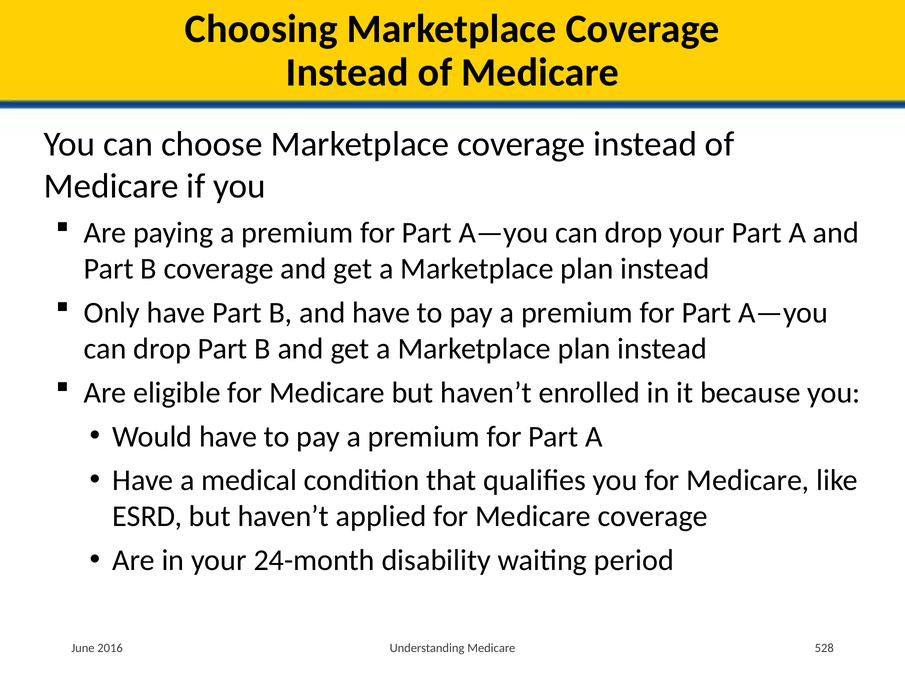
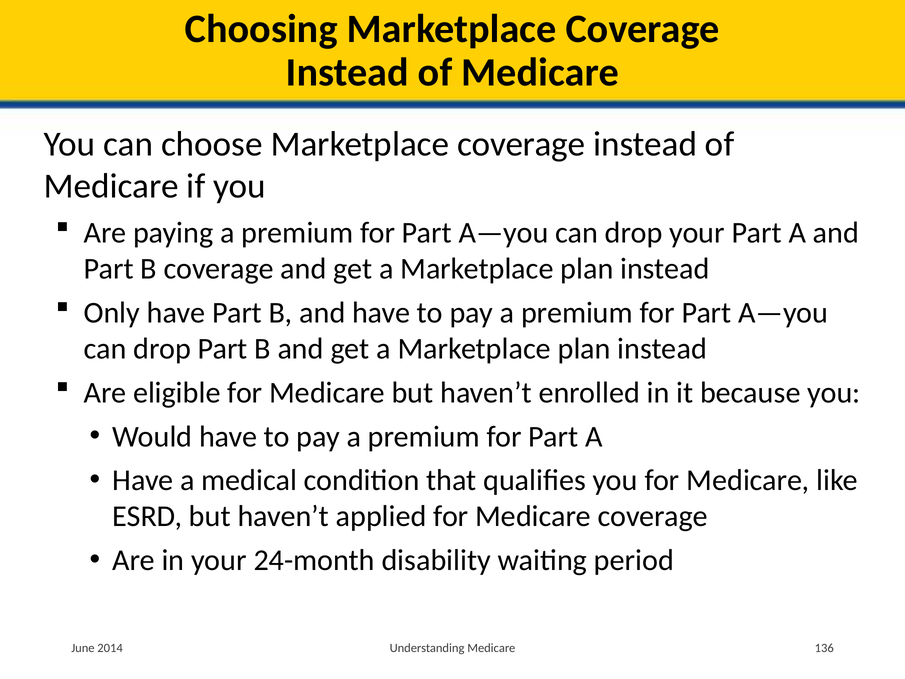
2016: 2016 -> 2014 (110, 648)
528: 528 -> 136 (824, 648)
